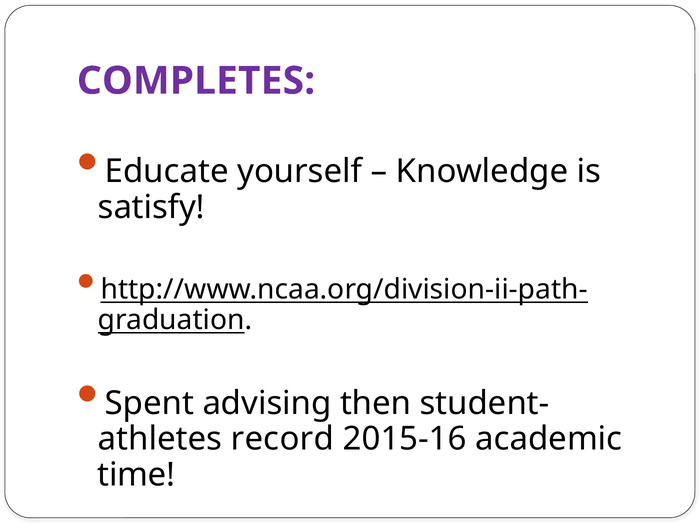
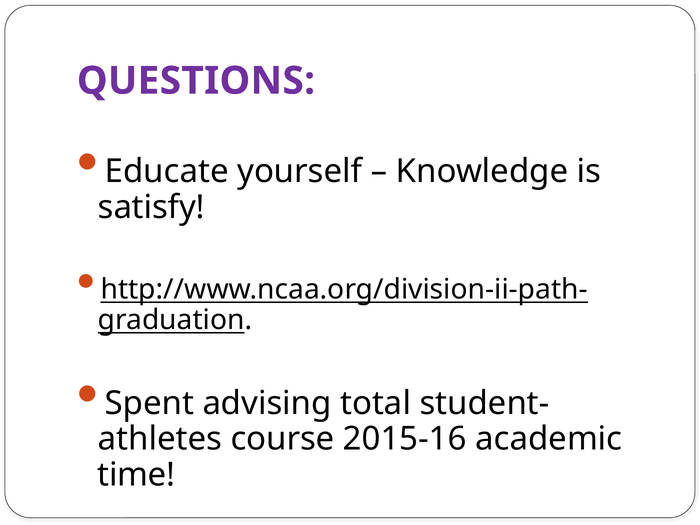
COMPLETES: COMPLETES -> QUESTIONS (196, 81)
then: then -> total (376, 403)
record: record -> course (283, 439)
